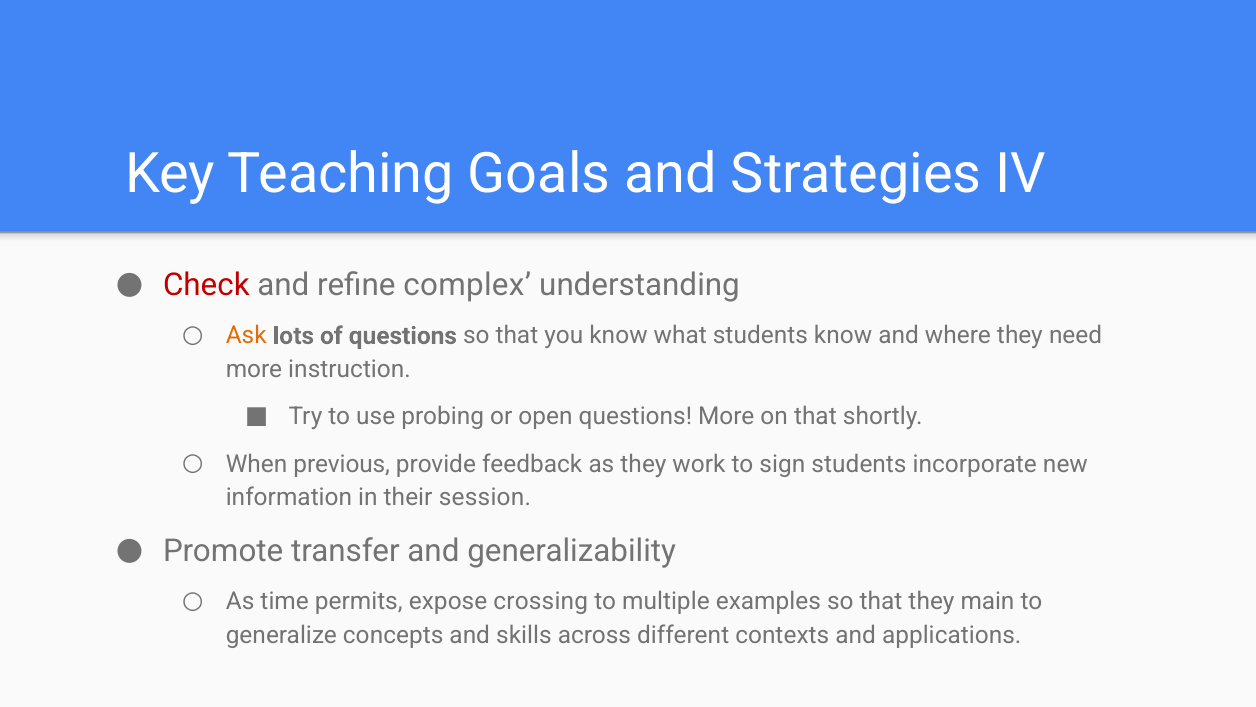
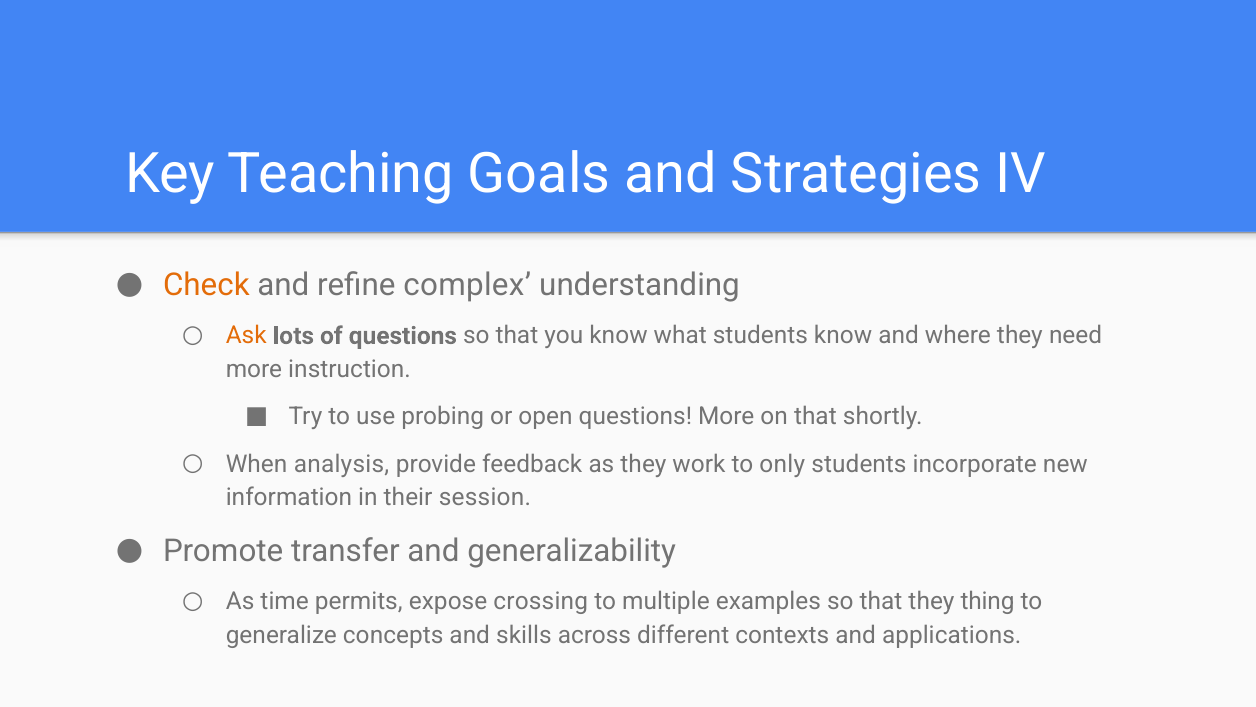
Check colour: red -> orange (206, 285)
previous: previous -> analysis (342, 464)
sign: sign -> only (782, 464)
main: main -> thing (988, 601)
